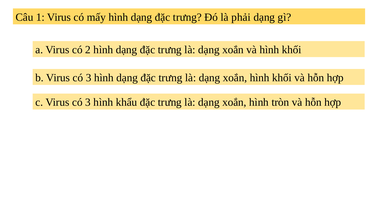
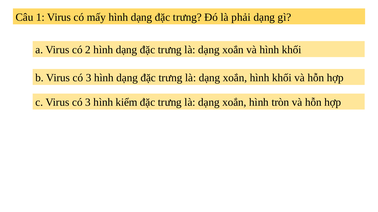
khẩu: khẩu -> kiểm (127, 103)
